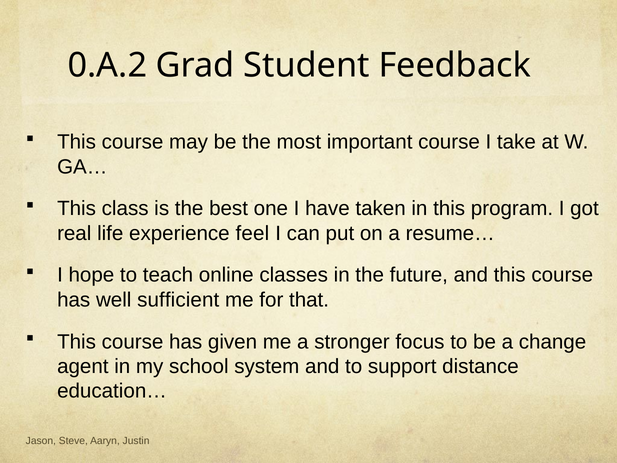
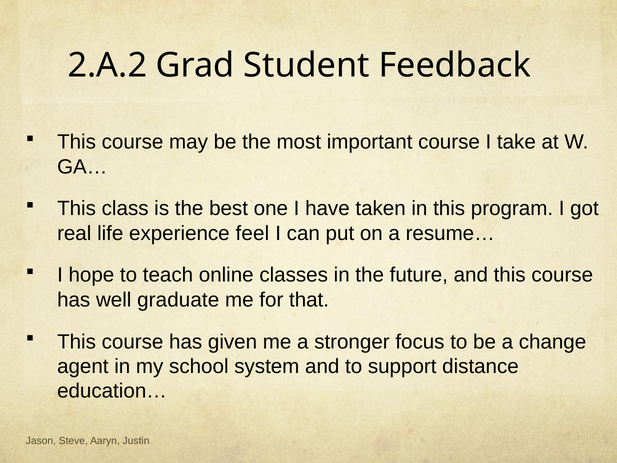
0.A.2: 0.A.2 -> 2.A.2 (107, 66)
sufficient: sufficient -> graduate (178, 300)
